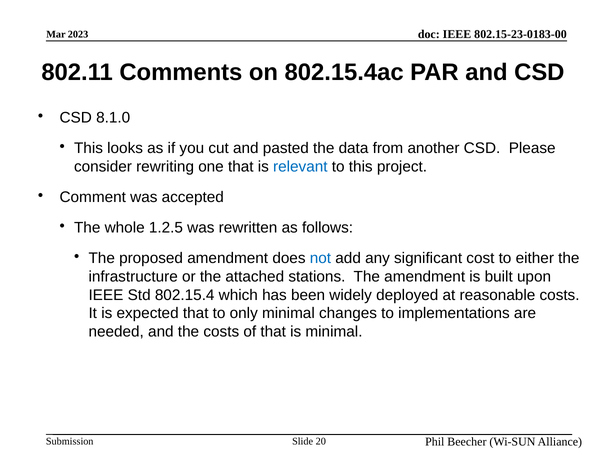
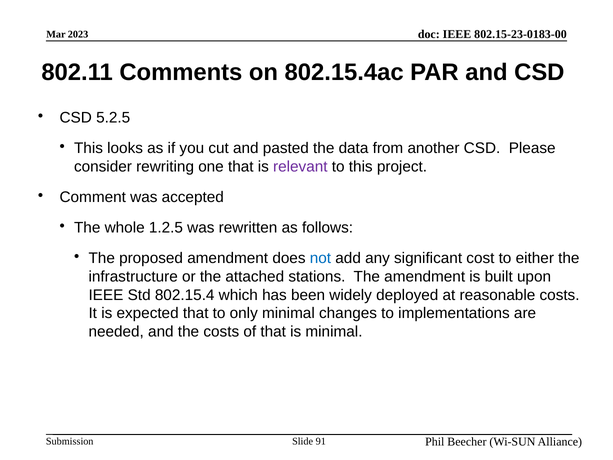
8.1.0: 8.1.0 -> 5.2.5 (113, 118)
relevant colour: blue -> purple (300, 167)
20: 20 -> 91 (321, 441)
